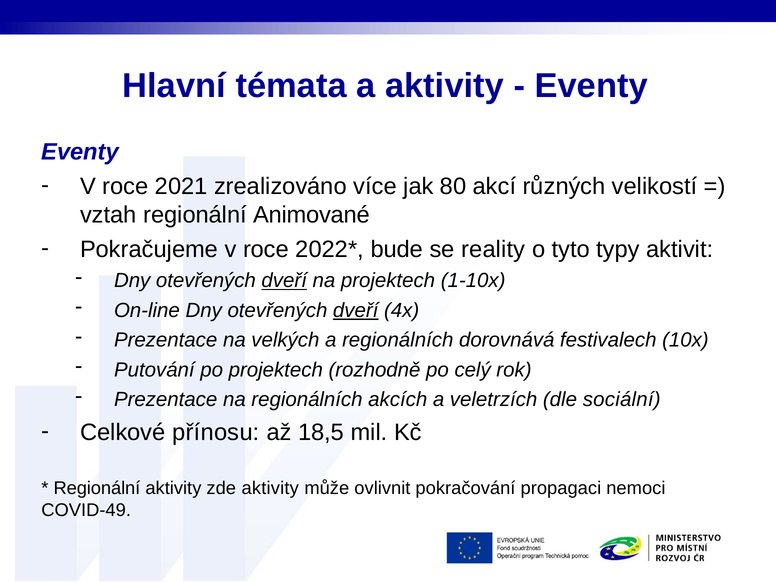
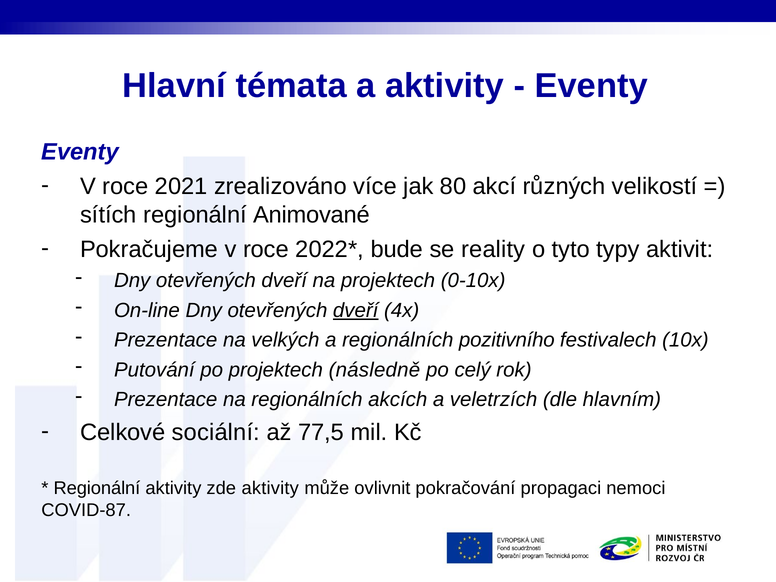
vztah: vztah -> sítích (108, 215)
dveří underline: present -> none (284, 281)
1-10x: 1-10x -> 0-10x (473, 281)
dorovnává: dorovnává -> pozitivního (507, 340)
rozhodně: rozhodně -> následně (374, 370)
sociální: sociální -> hlavním (622, 400)
přínosu: přínosu -> sociální (216, 432)
18,5: 18,5 -> 77,5 (321, 432)
COVID-49: COVID-49 -> COVID-87 (86, 510)
